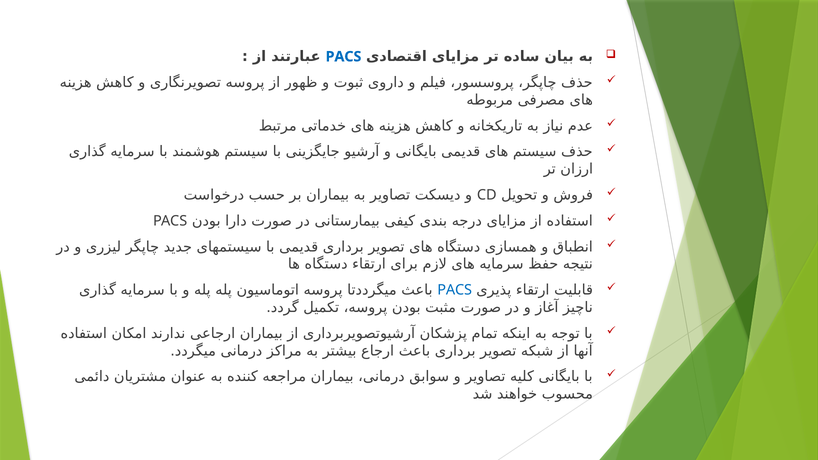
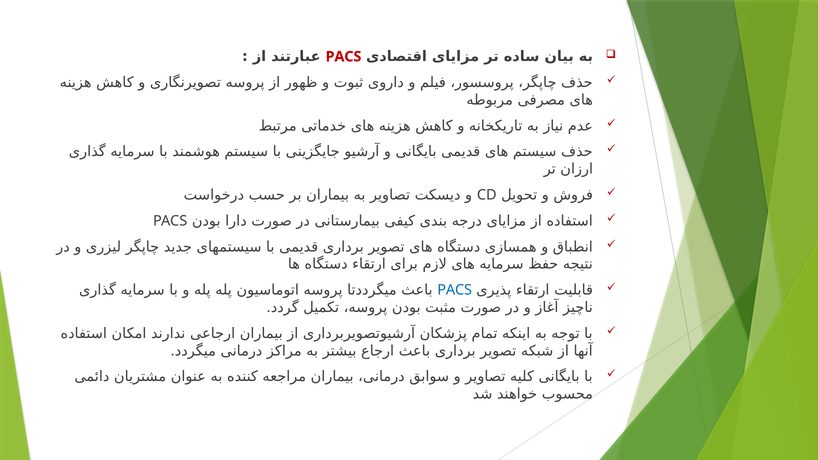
PACS colour: blue -> red (343, 57)
